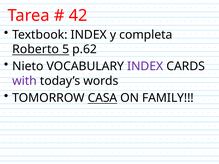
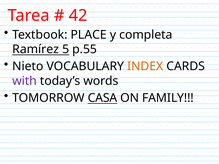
Textbook INDEX: INDEX -> PLACE (89, 35)
Roberto: Roberto -> Ramírez (36, 49)
p.62: p.62 -> p.55 (85, 49)
INDEX colour: purple -> orange (145, 66)
